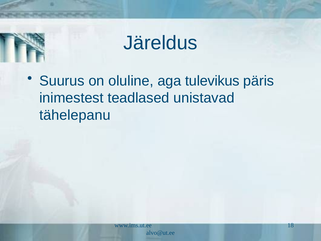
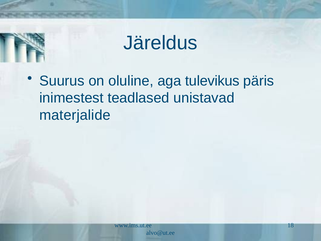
tähelepanu: tähelepanu -> materjalide (75, 115)
